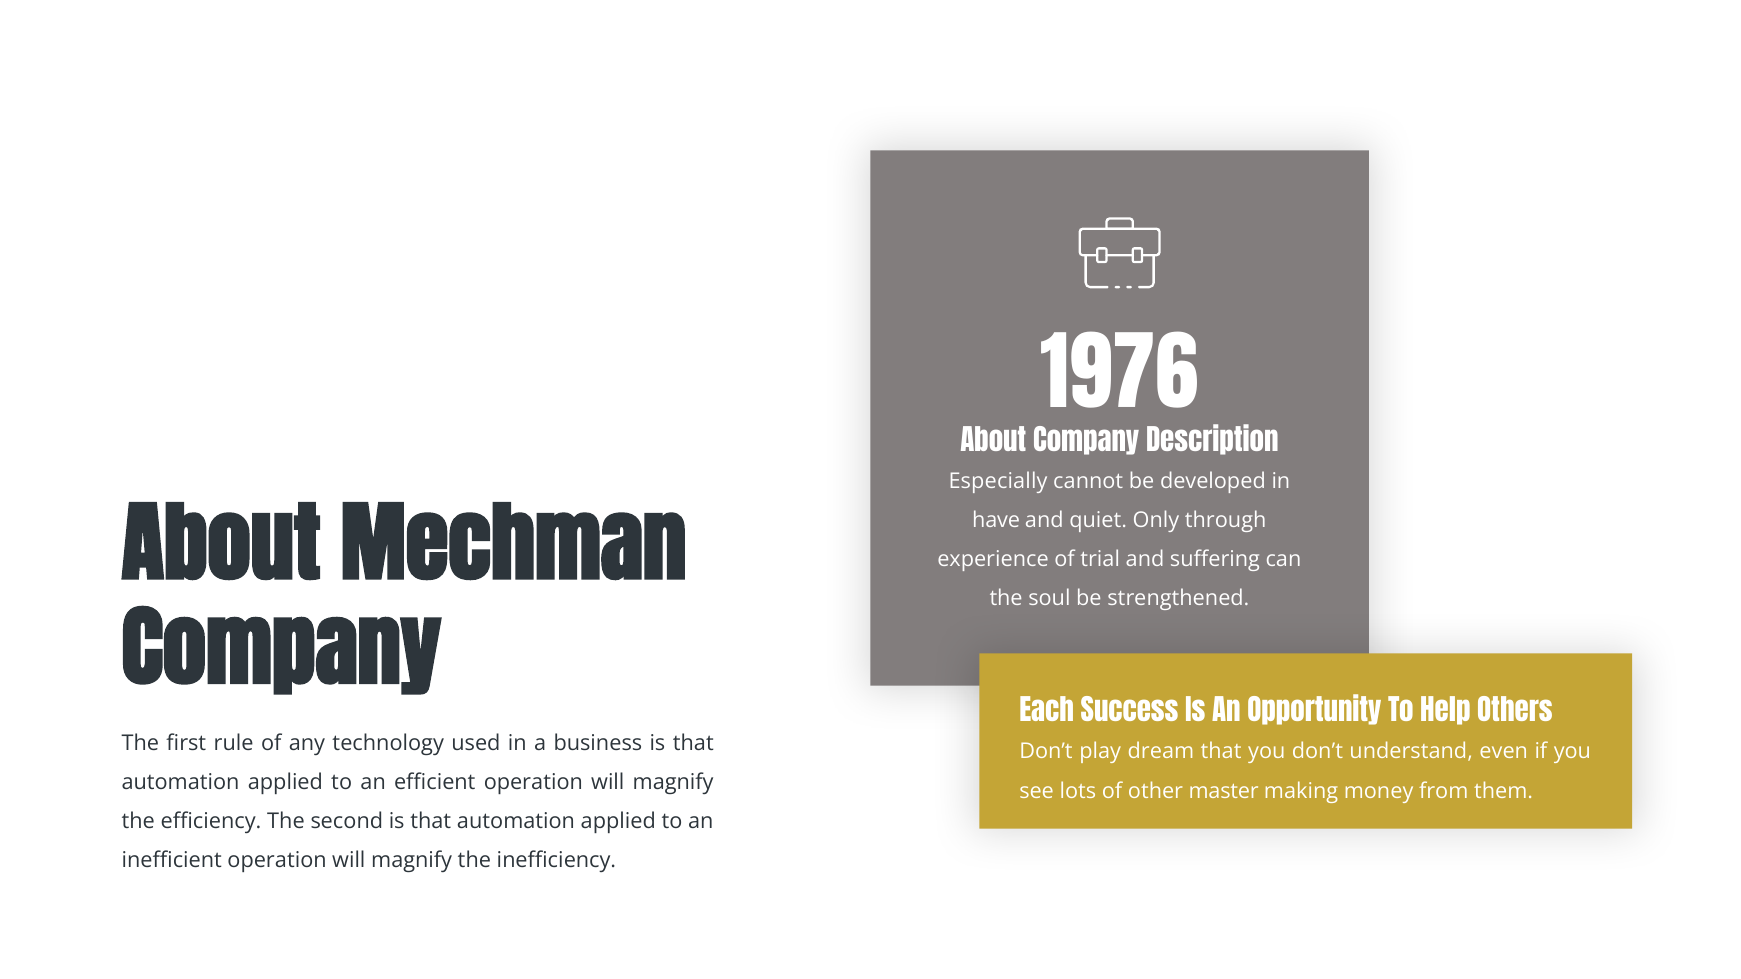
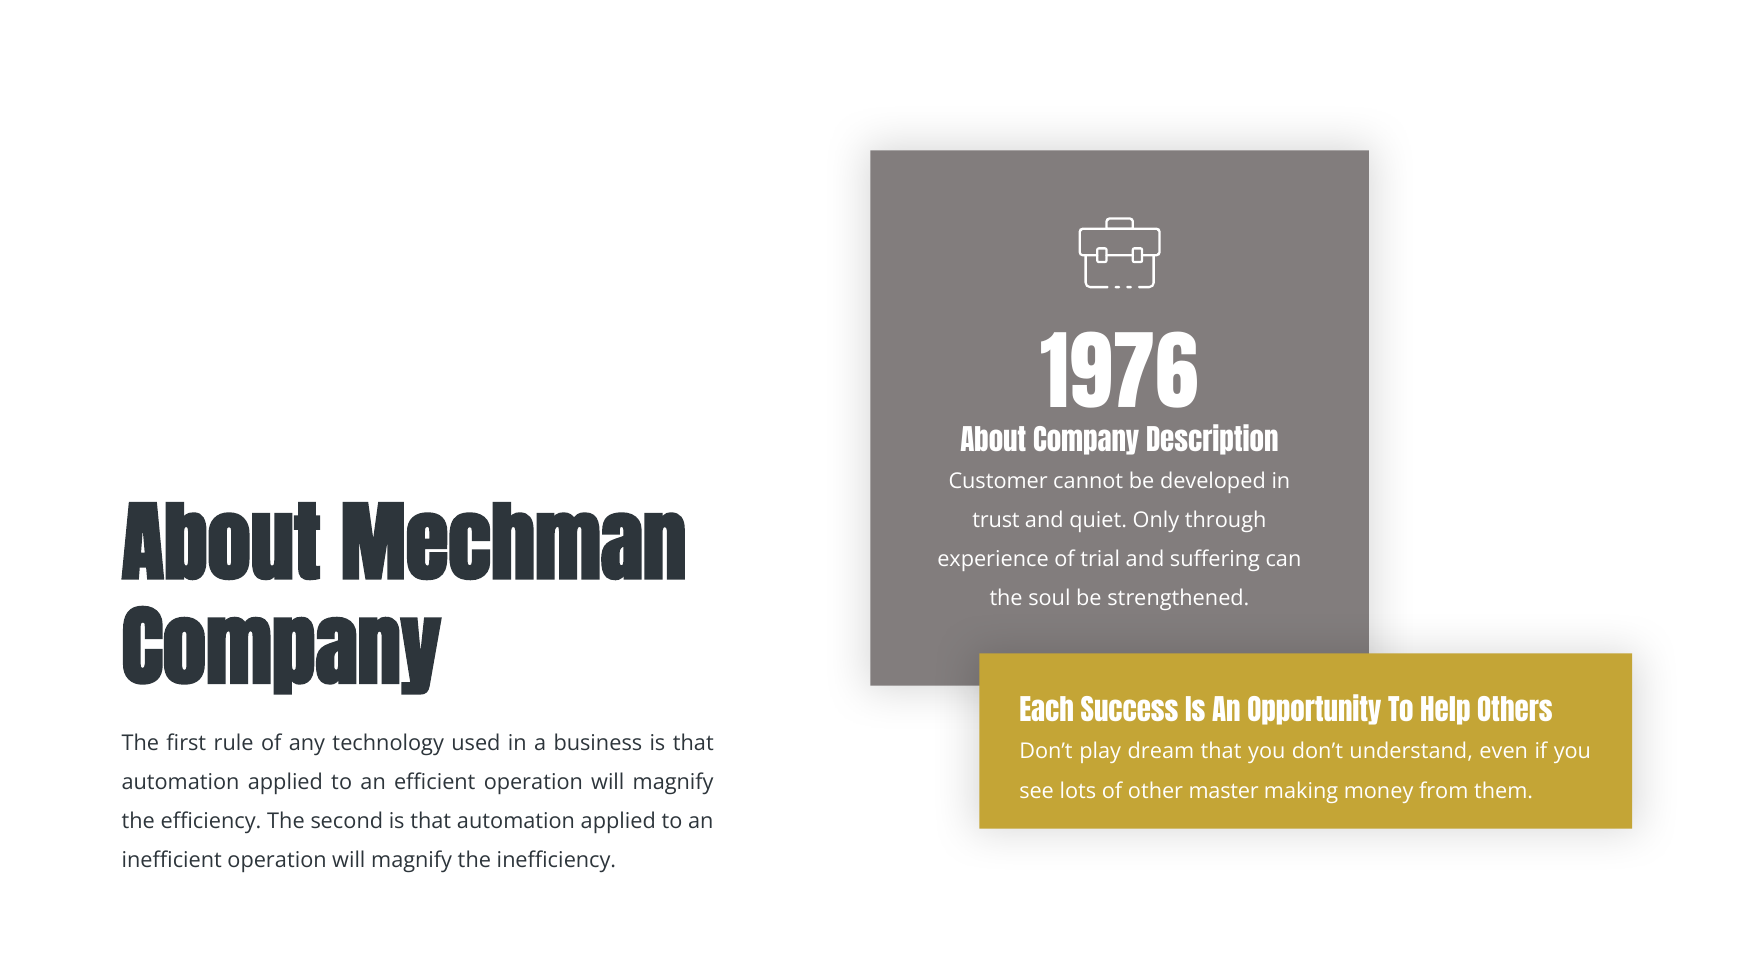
Especially: Especially -> Customer (998, 481)
have: have -> trust (996, 521)
